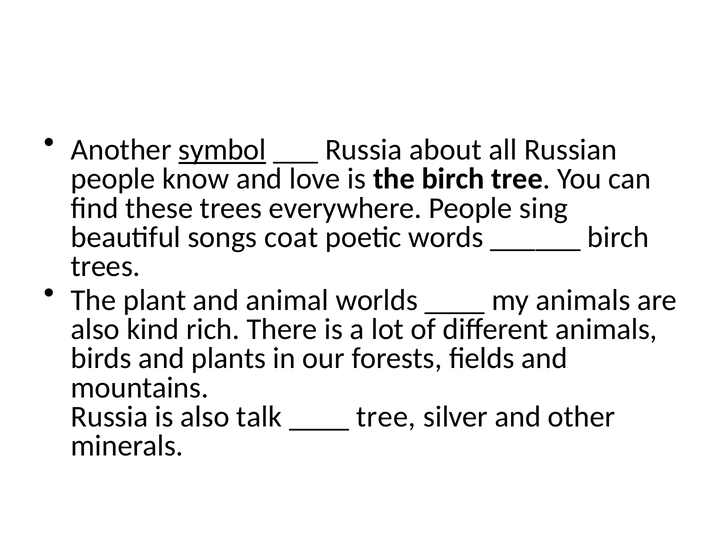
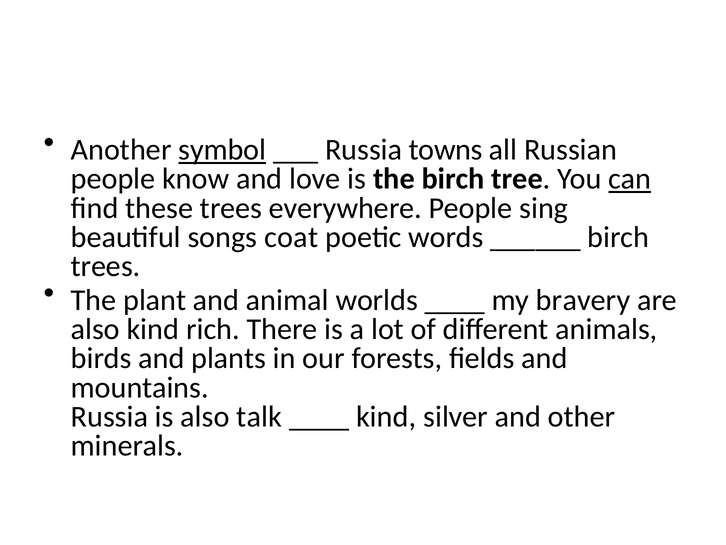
about: about -> towns (446, 150)
can underline: none -> present (630, 179)
my animals: animals -> bravery (583, 300)
tree: tree -> kind (386, 416)
